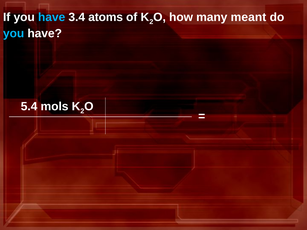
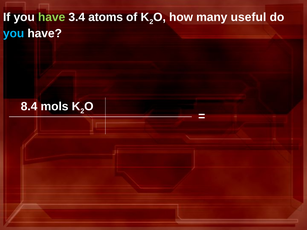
have colour: light blue -> light green (52, 17)
meant: meant -> useful (248, 17)
5.4: 5.4 -> 8.4 (29, 106)
